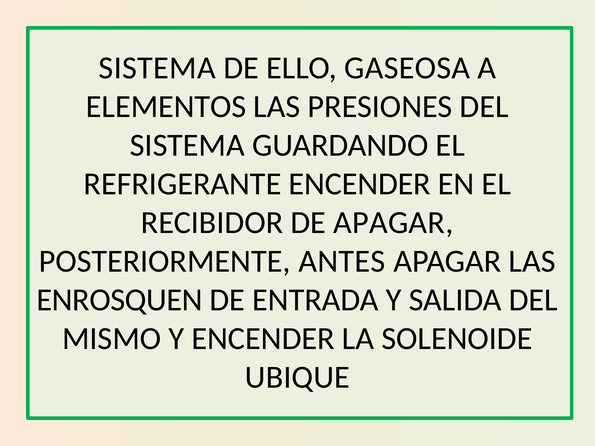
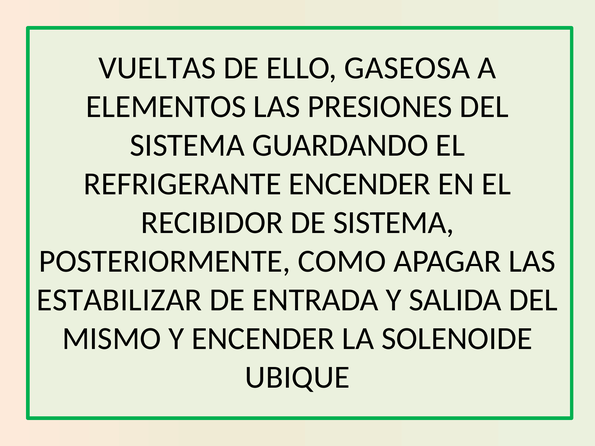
SISTEMA: SISTEMA -> VUELTAS (157, 68)
DE APAGAR: APAGAR -> SISTEMA (394, 223)
ANTES: ANTES -> COMO (342, 261)
ENROSQUEN: ENROSQUEN -> ESTABILIZAR (119, 300)
